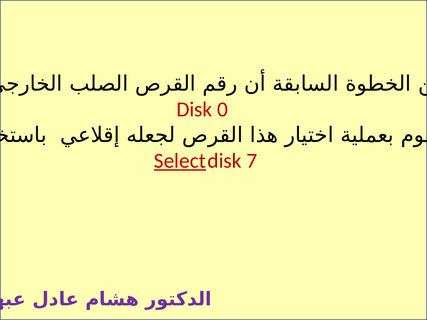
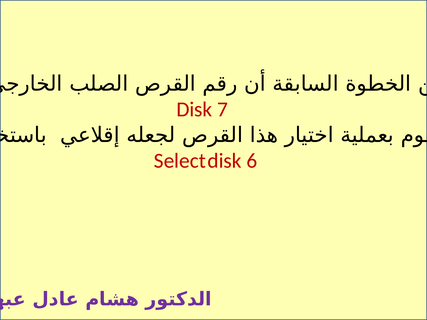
0: 0 -> 7 (223, 110)
Select underline: present -> none (180, 161)
7: 7 -> 6 (252, 161)
